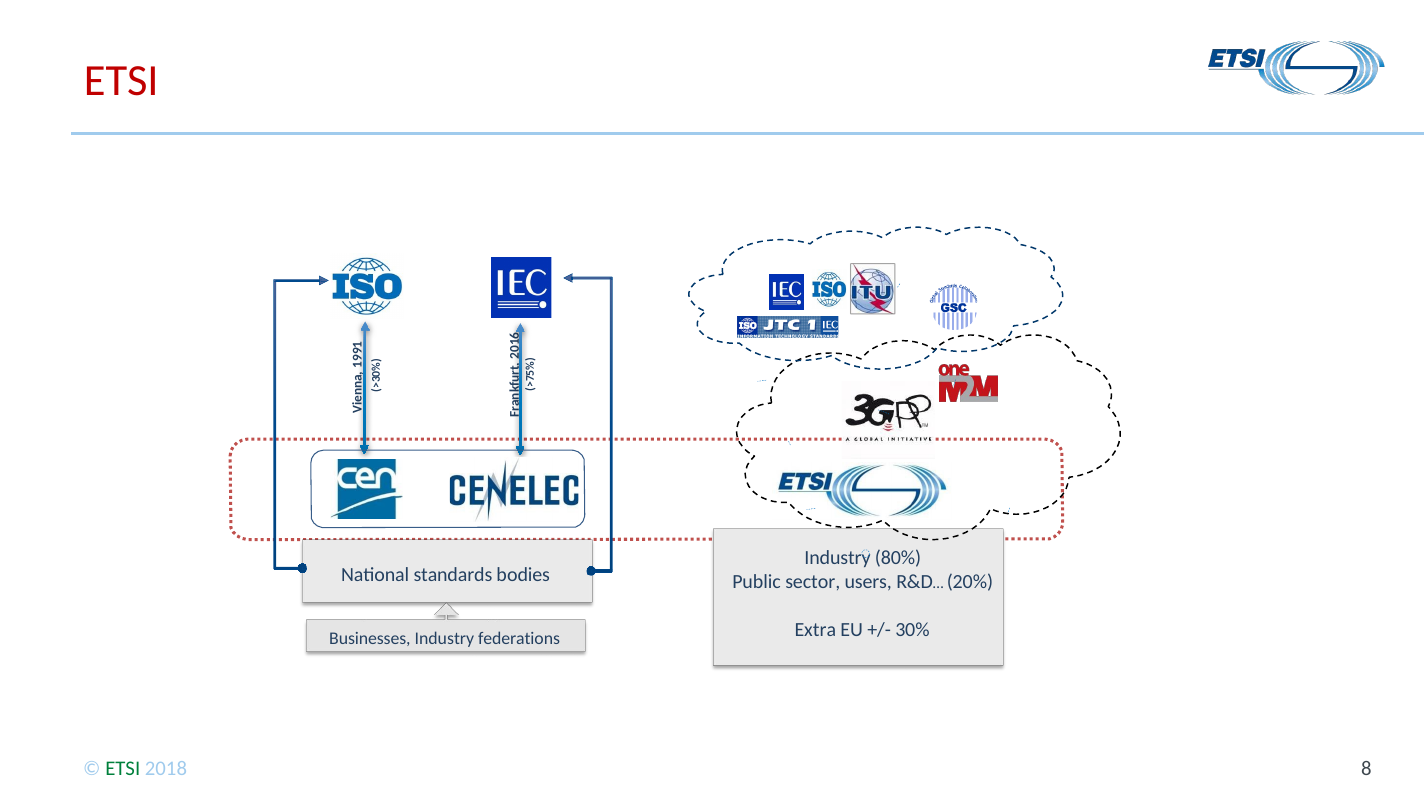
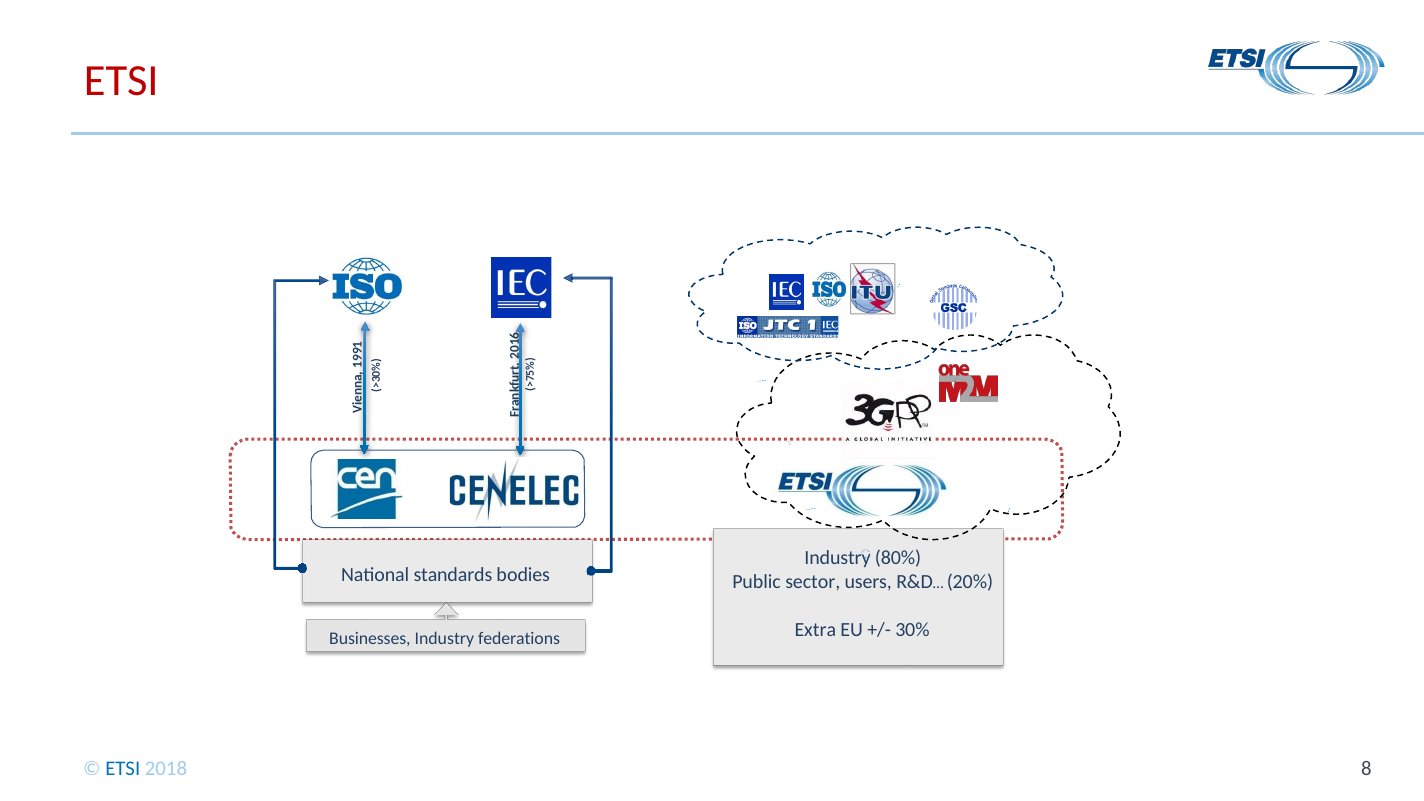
ETSI colour: green -> blue (123, 769)
